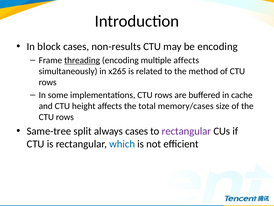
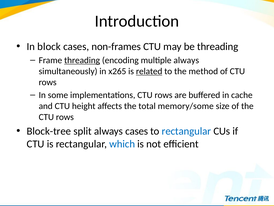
non-results: non-results -> non-frames (116, 47)
be encoding: encoding -> threading (218, 47)
multiple affects: affects -> always (186, 60)
related underline: none -> present (149, 71)
memory/cases: memory/cases -> memory/some (186, 106)
Same-tree: Same-tree -> Block-tree (49, 131)
rectangular colour: purple -> blue (186, 131)
